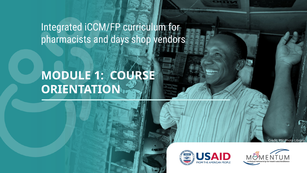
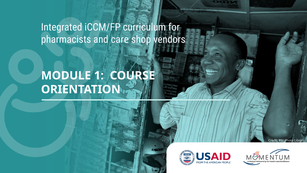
days: days -> care (120, 39)
